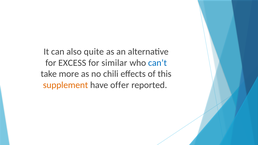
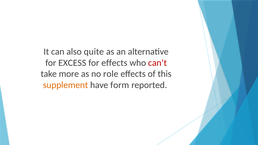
for similar: similar -> effects (114, 63)
can’t colour: blue -> red (157, 63)
chili: chili -> role (111, 74)
offer: offer -> form (120, 85)
